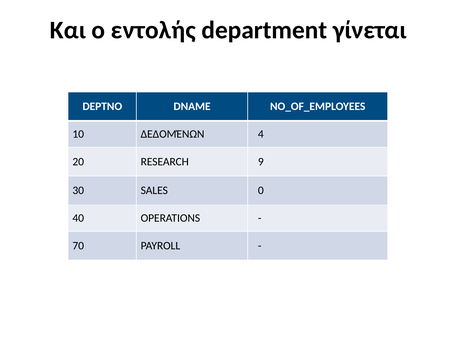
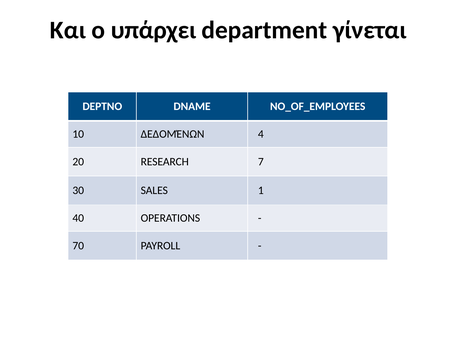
εντολής: εντολής -> υπάρχει (154, 30)
9: 9 -> 7 (261, 162)
0: 0 -> 1 (261, 191)
